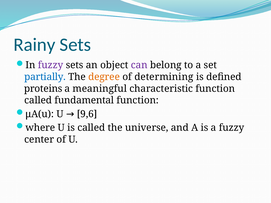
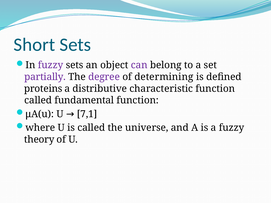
Rainy: Rainy -> Short (34, 45)
partially colour: blue -> purple (45, 77)
degree colour: orange -> purple (104, 77)
meaningful: meaningful -> distributive (100, 89)
9,6: 9,6 -> 7,1 (87, 114)
center: center -> theory (39, 140)
